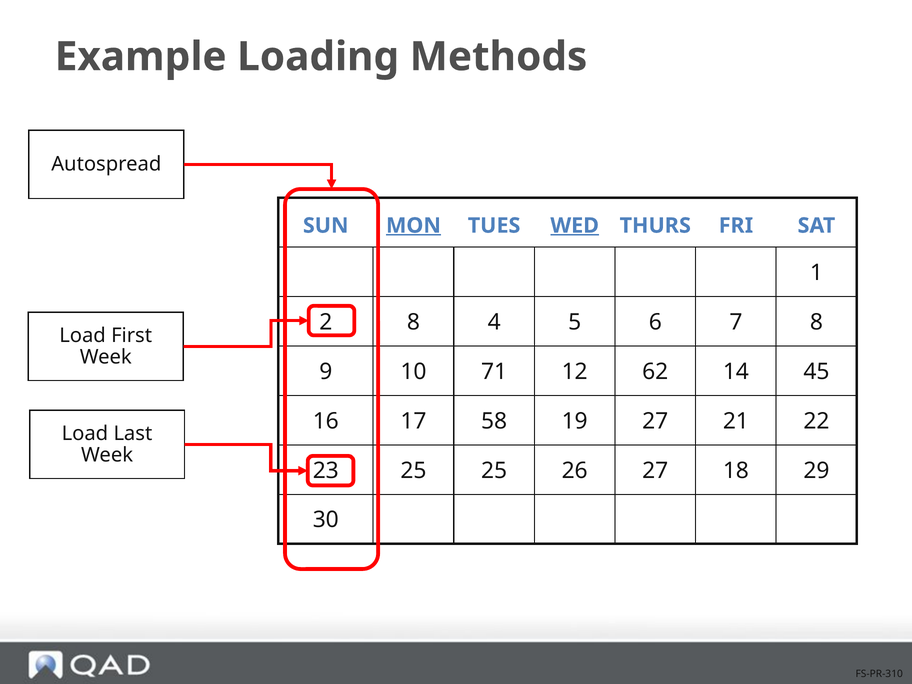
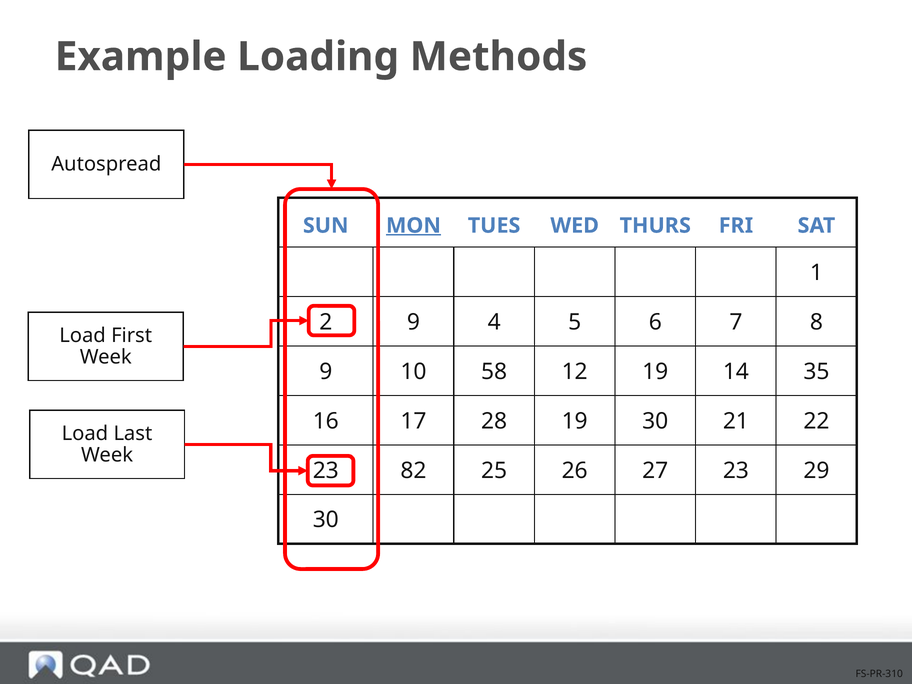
WED underline: present -> none (575, 226)
8: 8 -> 9 (414, 322)
71: 71 -> 58 (494, 372)
12 62: 62 -> 19 (655, 372)
45: 45 -> 35 (816, 372)
58: 58 -> 28 (494, 421)
19 27: 27 -> 30 (655, 421)
25: 25 -> 82 (413, 470)
27 18: 18 -> 23 (736, 470)
